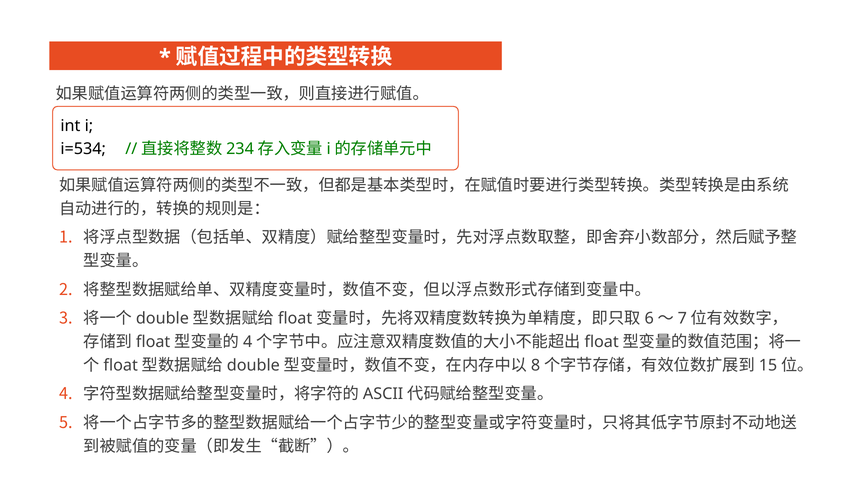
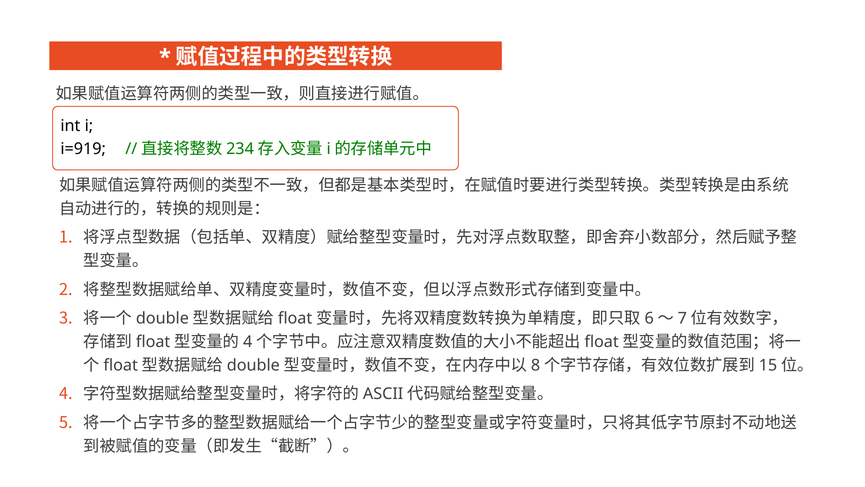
i=534: i=534 -> i=919 (83, 149)
